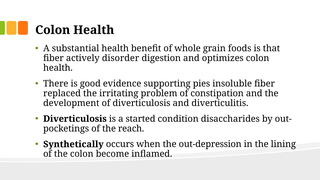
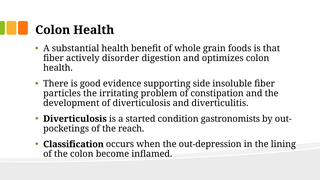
pies: pies -> side (201, 84)
replaced: replaced -> particles (62, 93)
disaccharides: disaccharides -> gastronomists (230, 119)
Synthetically: Synthetically -> Classification (73, 144)
